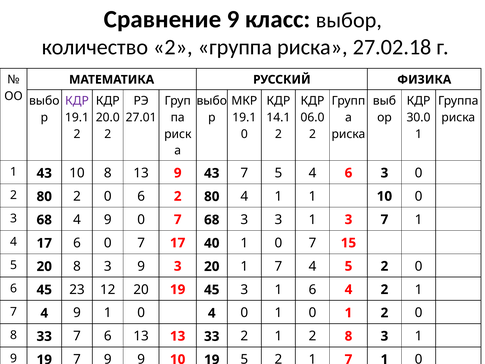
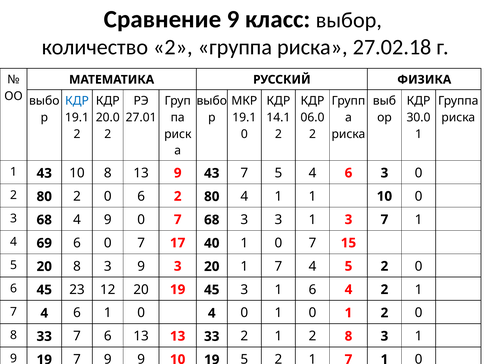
КДР colour: purple -> blue (77, 101)
4 17: 17 -> 69 (44, 243)
7 4 9: 9 -> 6 (77, 313)
